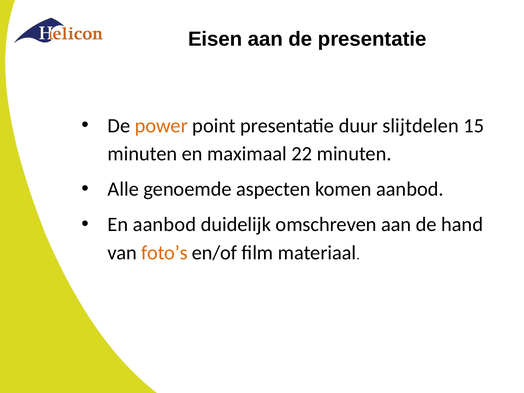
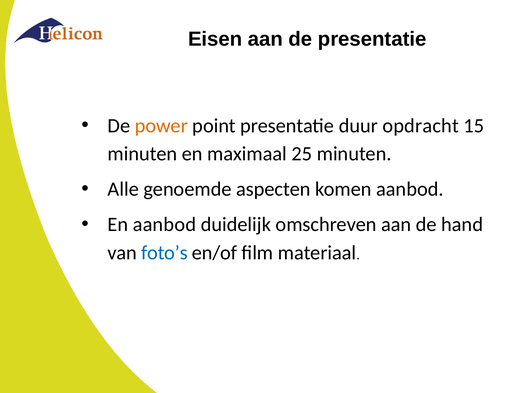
slijtdelen: slijtdelen -> opdracht (421, 126)
22: 22 -> 25 (302, 154)
foto’s colour: orange -> blue (164, 253)
